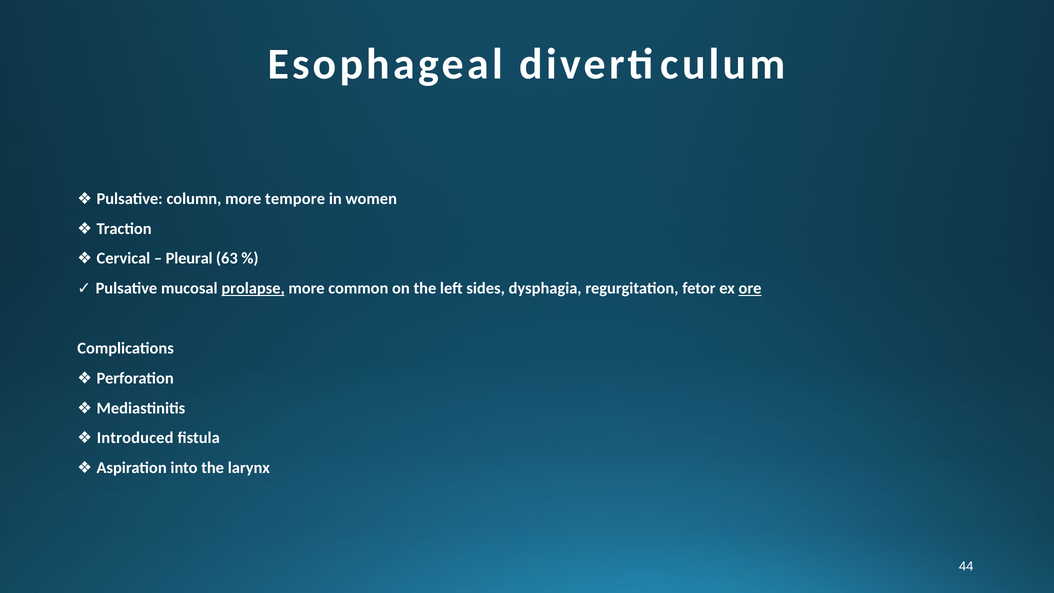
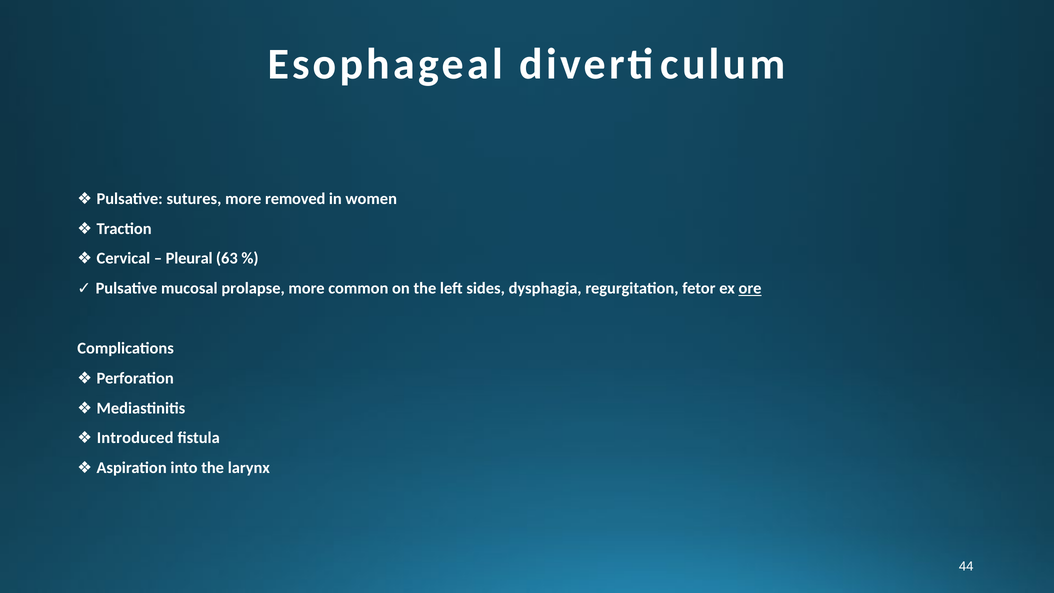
column: column -> sutures (194, 199)
tempore: tempore -> removed (295, 199)
prolapse underline: present -> none (253, 288)
